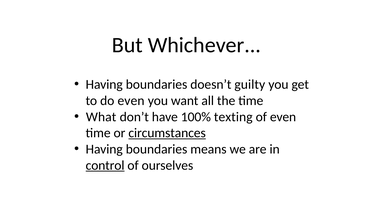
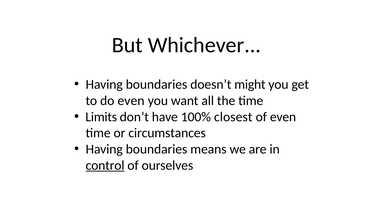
guilty: guilty -> might (250, 84)
What: What -> Limits (101, 117)
texting: texting -> closest (233, 117)
circumstances underline: present -> none (167, 133)
